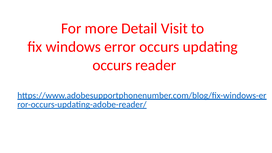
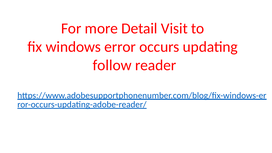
occurs: occurs -> follow (112, 65)
